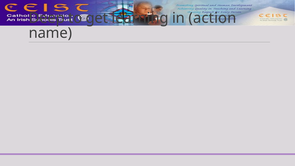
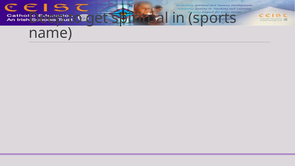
learning: learning -> spiritual (140, 18)
action: action -> sports (212, 18)
